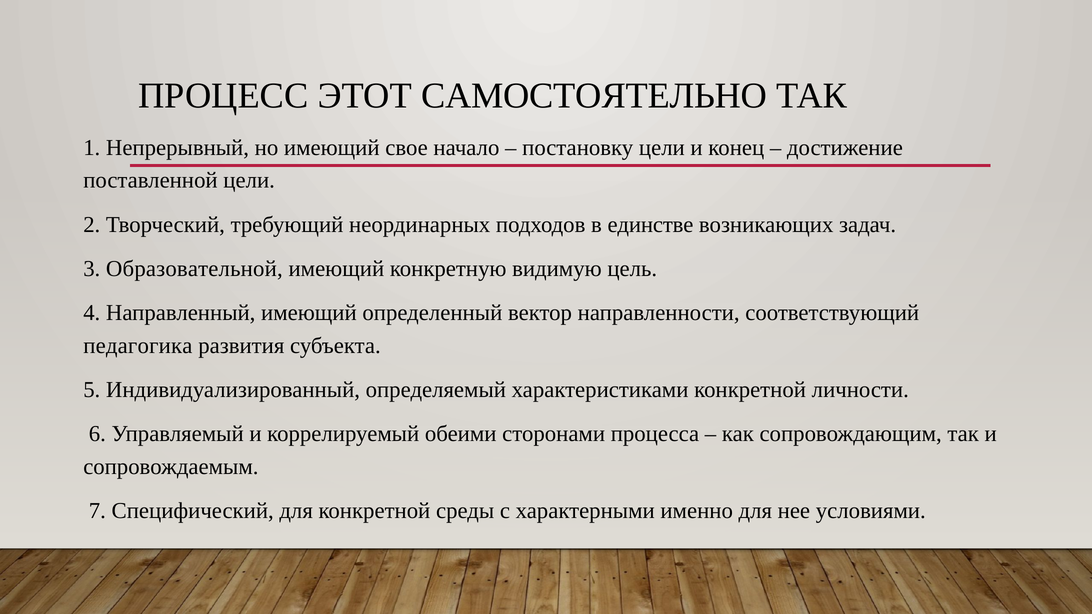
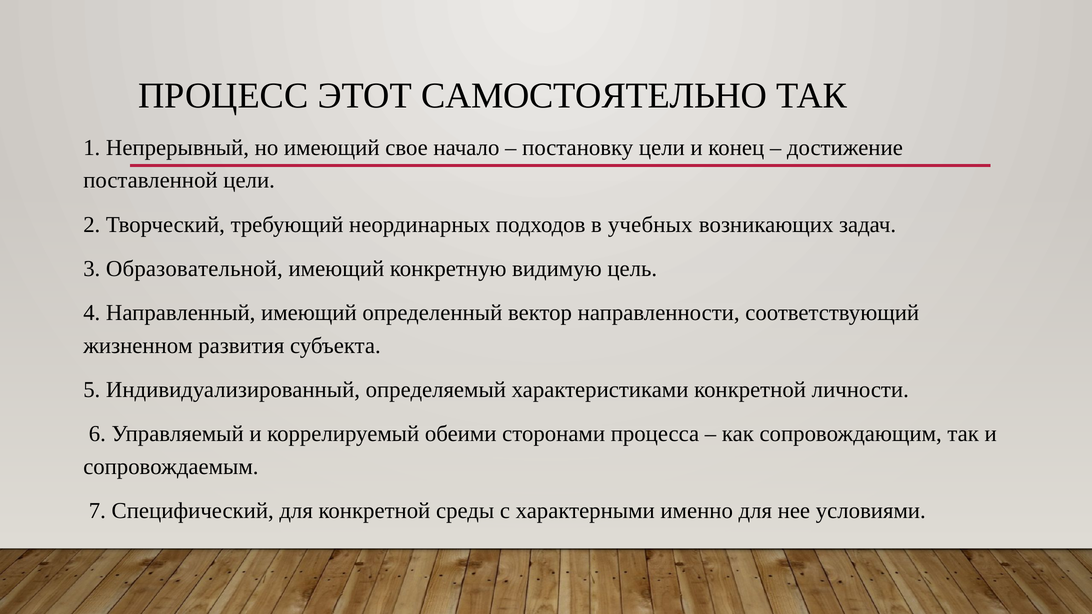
единстве: единстве -> учебных (650, 225)
педагогика: педагогика -> жизненном (138, 346)
